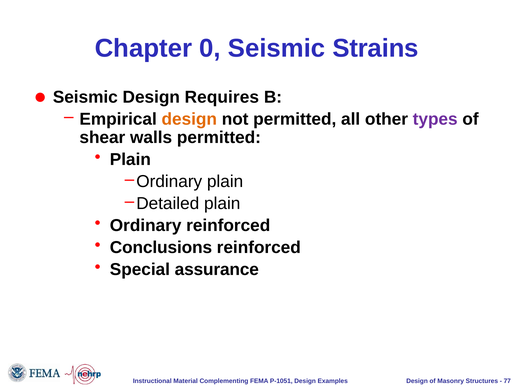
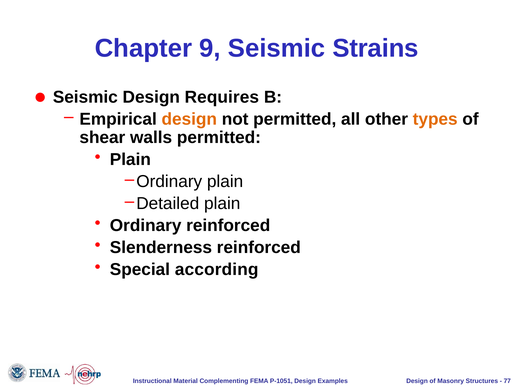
0: 0 -> 9 (210, 48)
types colour: purple -> orange (435, 119)
Conclusions: Conclusions -> Slenderness (161, 248)
assurance: assurance -> according (217, 270)
